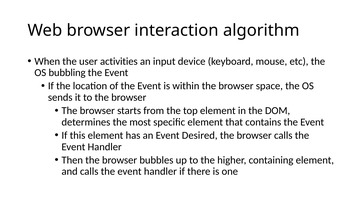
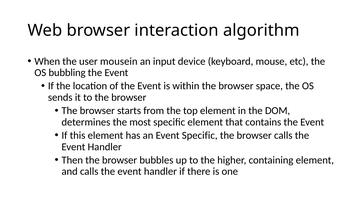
activities: activities -> mousein (119, 61)
Event Desired: Desired -> Specific (200, 135)
